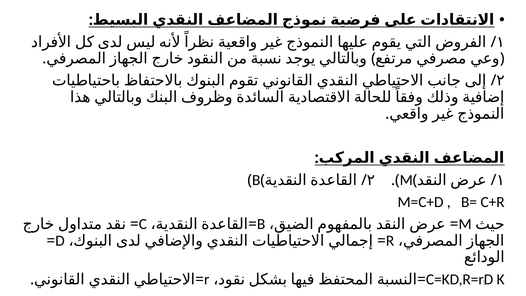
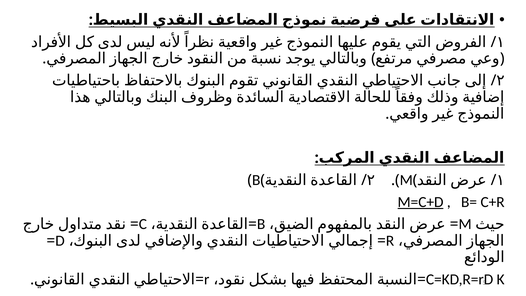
M=C+D underline: none -> present (421, 202)
